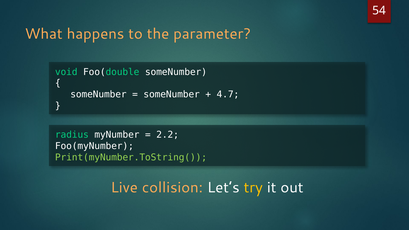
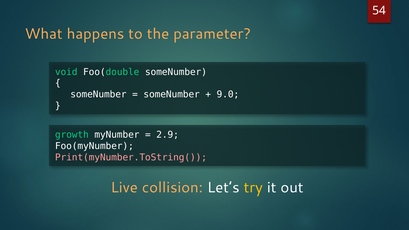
4.7: 4.7 -> 9.0 (228, 94)
radius: radius -> growth (72, 135)
2.2: 2.2 -> 2.9 (168, 135)
Print(myNumber.ToString( colour: light green -> pink (131, 157)
